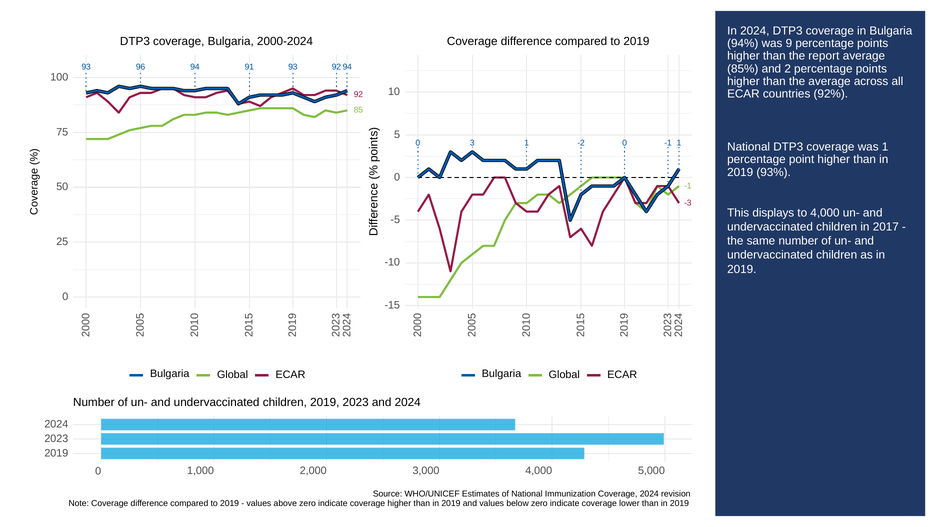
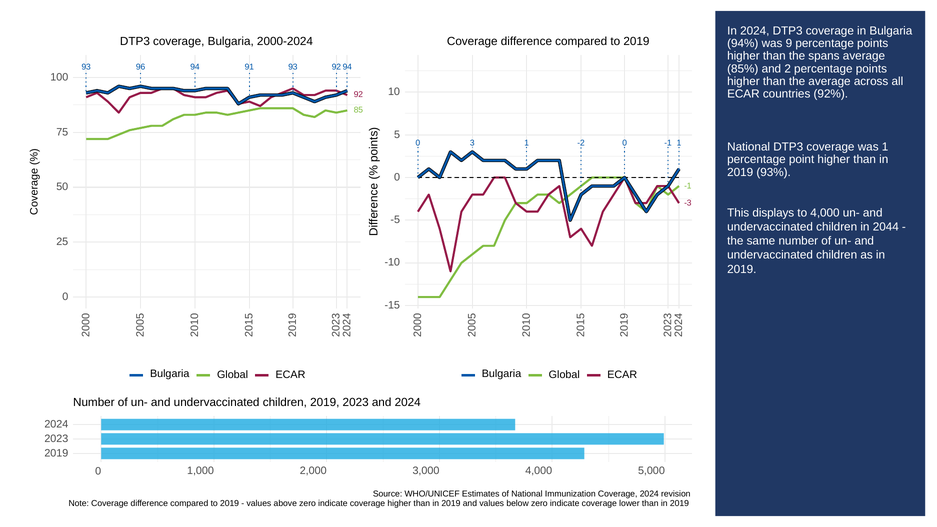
report: report -> spans (824, 56)
2017: 2017 -> 2044 (886, 227)
